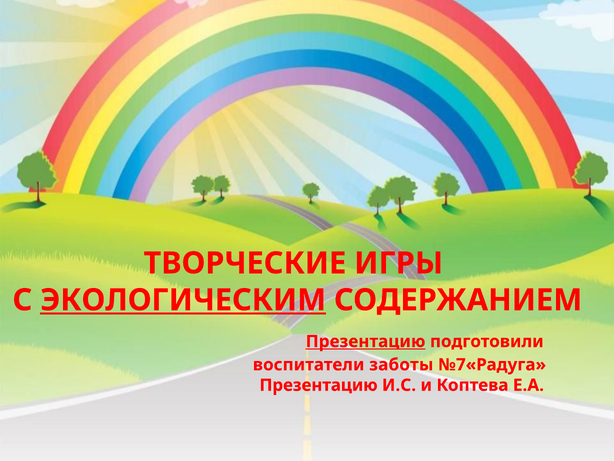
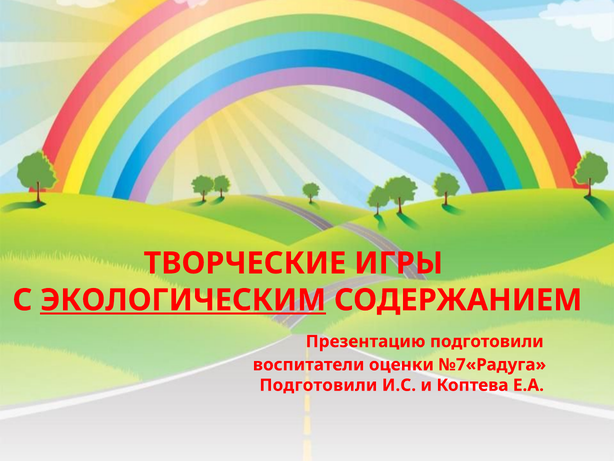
Презентацию underline: present -> none (366, 341)
заботы: заботы -> оценки (401, 364)
Презентацию: Презентацию -> Подготовили (318, 385)
